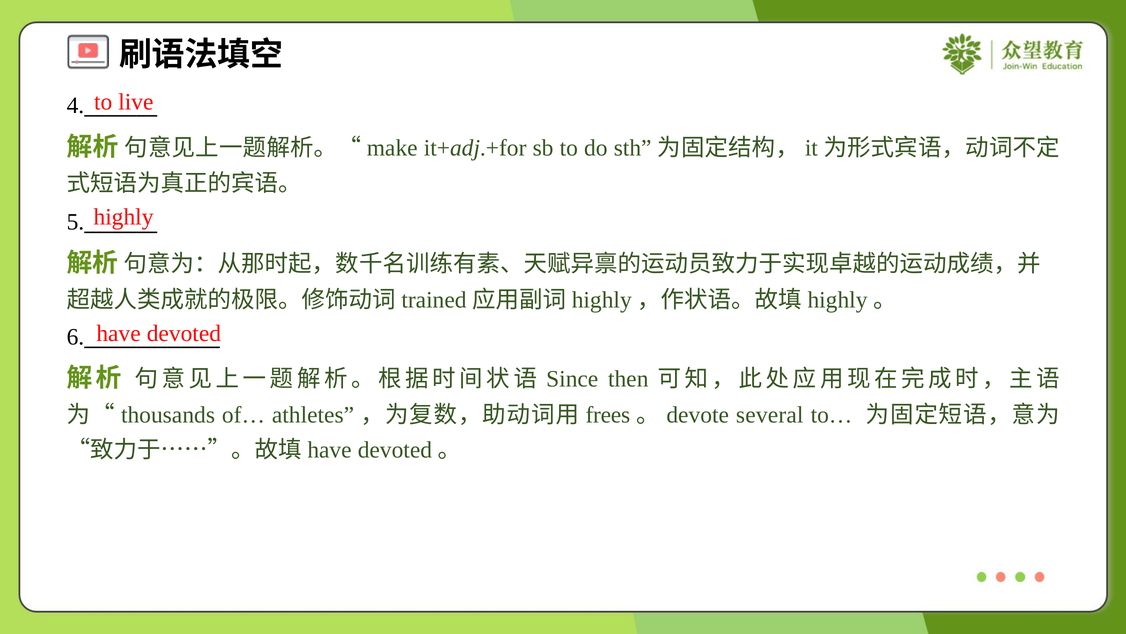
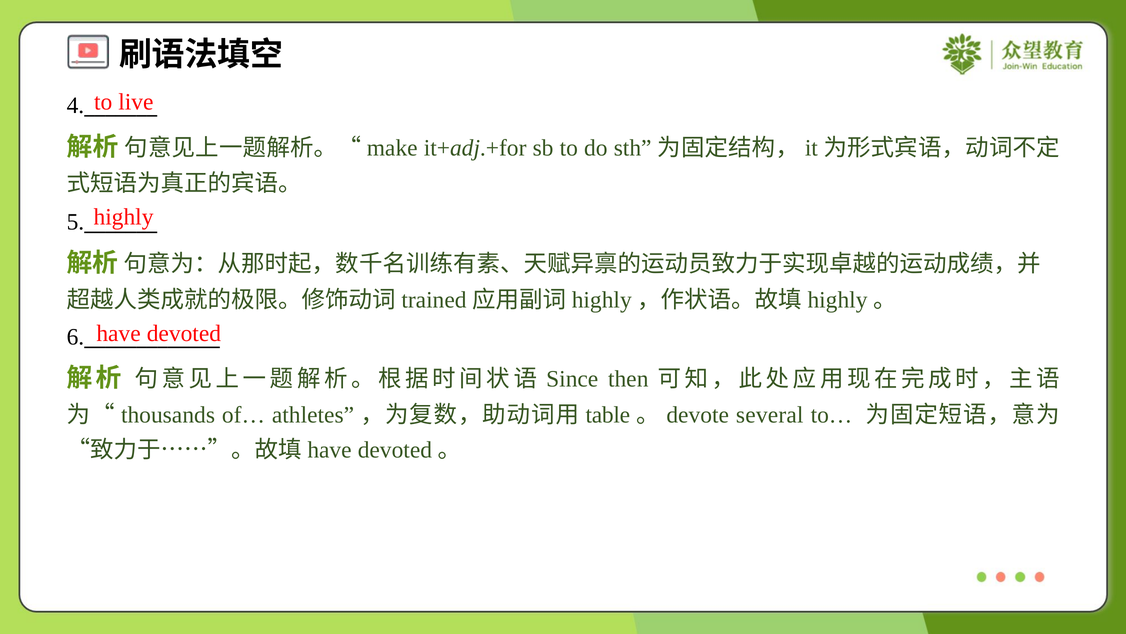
frees: frees -> table (608, 414)
